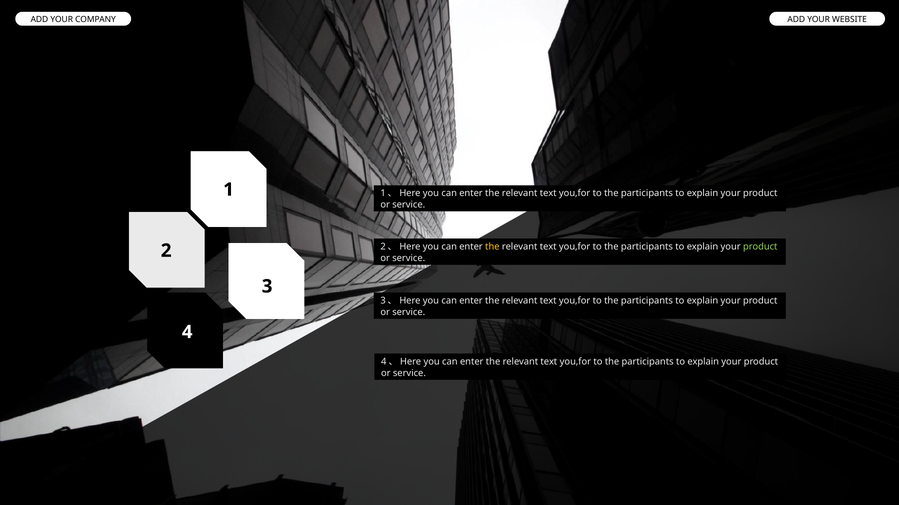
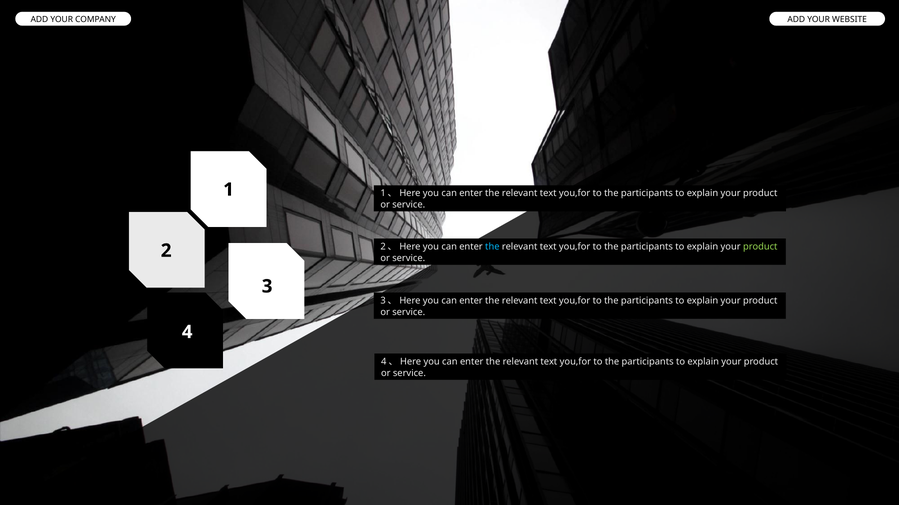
the colour: yellow -> light blue (492, 247)
